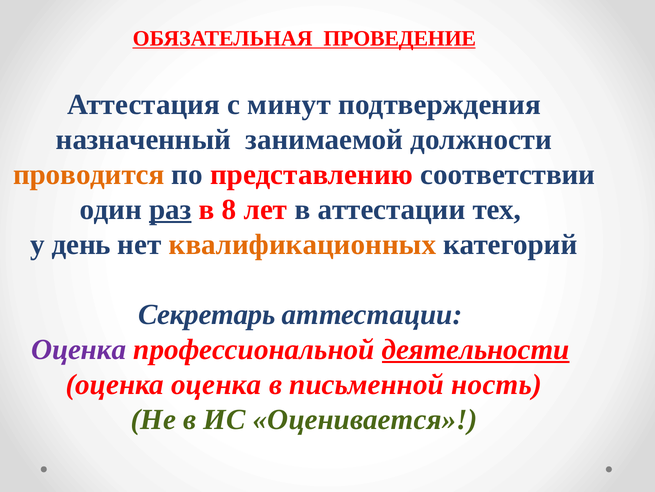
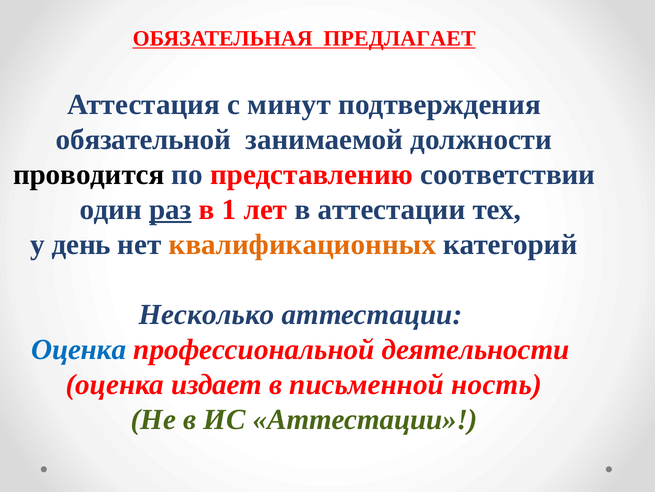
ПРОВЕДЕНИЕ: ПРОВЕДЕНИЕ -> ПРЕДЛАГАЕТ (399, 38)
назначенный: назначенный -> обязательной (143, 139)
проводится colour: orange -> black (89, 174)
8: 8 -> 1 (229, 209)
Секретарь: Секретарь -> Несколько (207, 314)
Оценка colour: purple -> blue (79, 349)
деятельности underline: present -> none (476, 349)
оценка оценка: оценка -> издает (217, 384)
ИС Оценивается: Оценивается -> Аттестации (365, 419)
